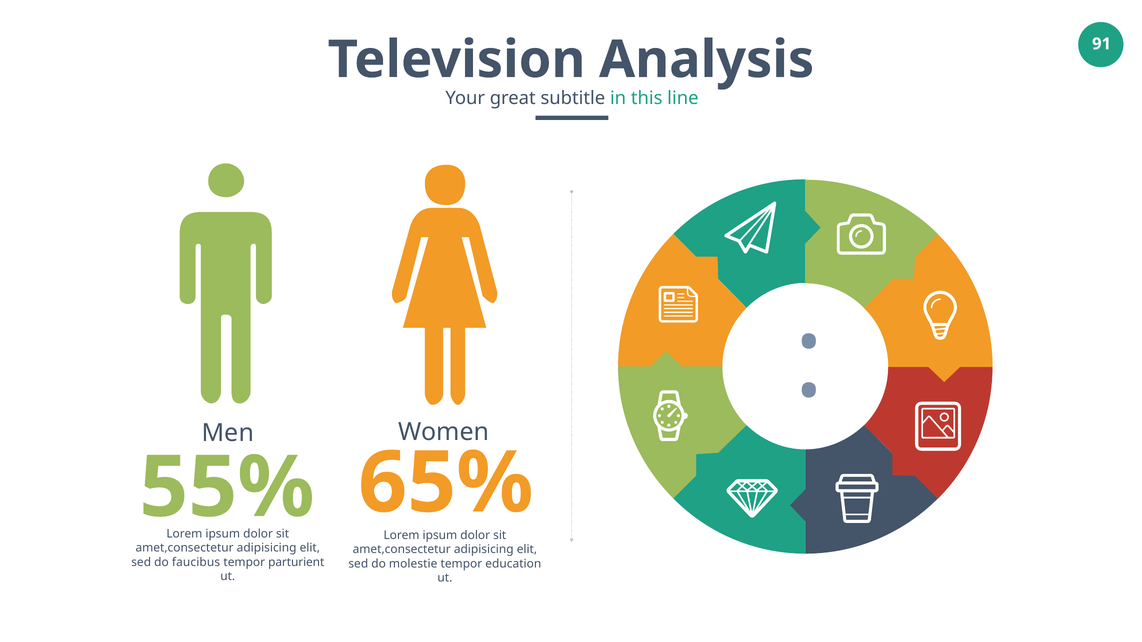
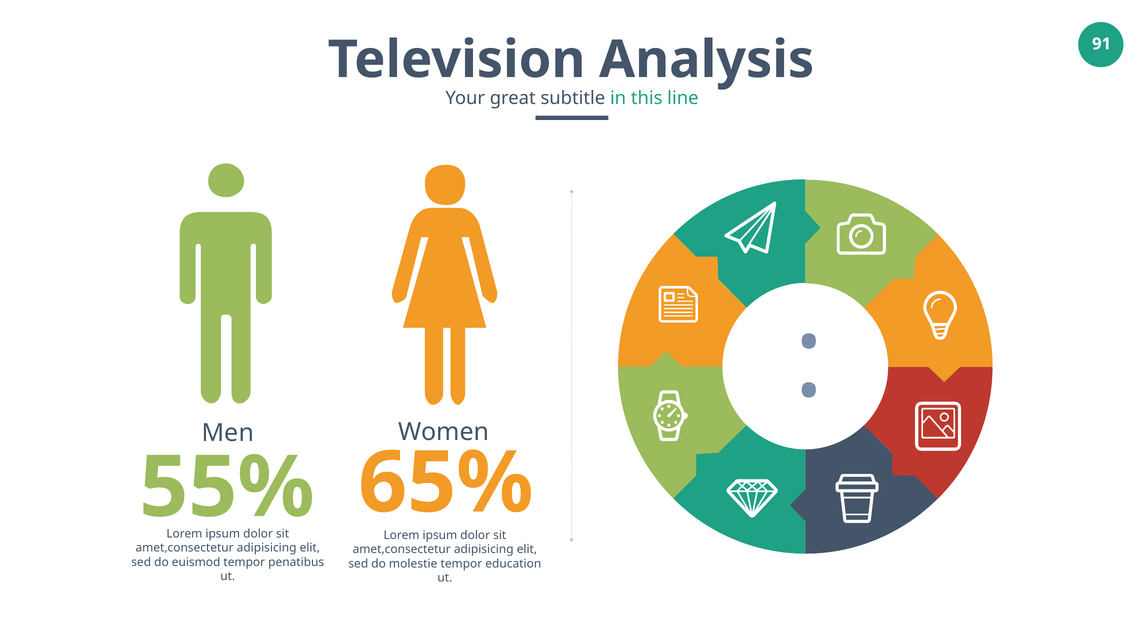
faucibus: faucibus -> euismod (196, 563)
parturient: parturient -> penatibus (296, 563)
